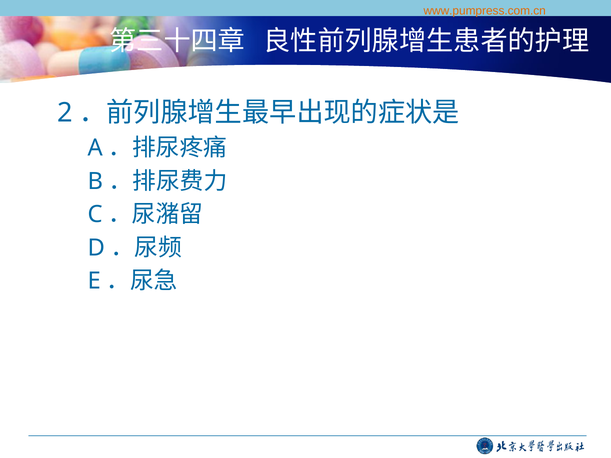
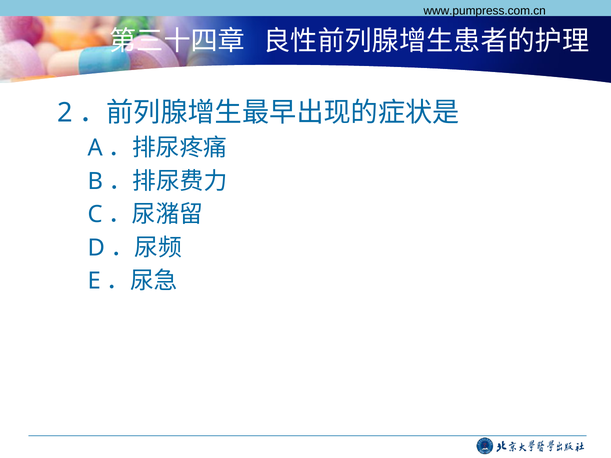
www.pumpress.com.cn colour: orange -> black (485, 11)
